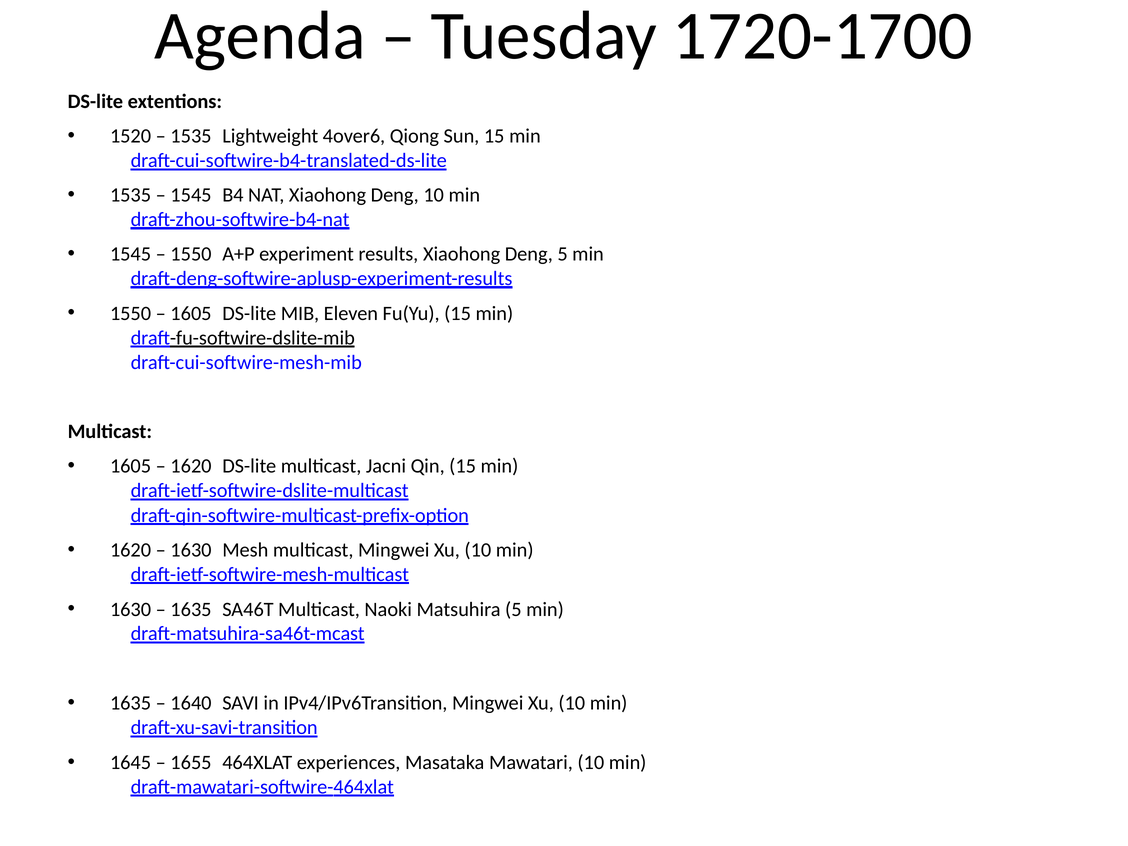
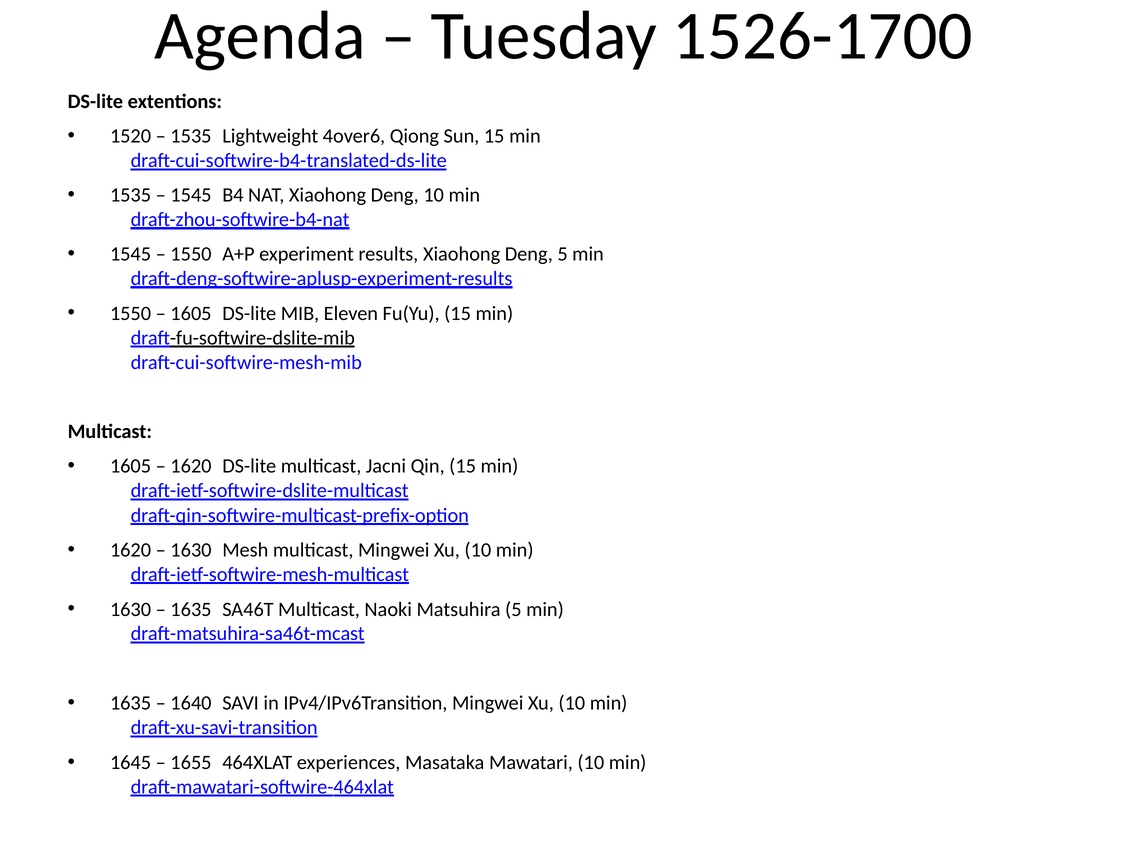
1720-1700: 1720-1700 -> 1526-1700 (822, 36)
